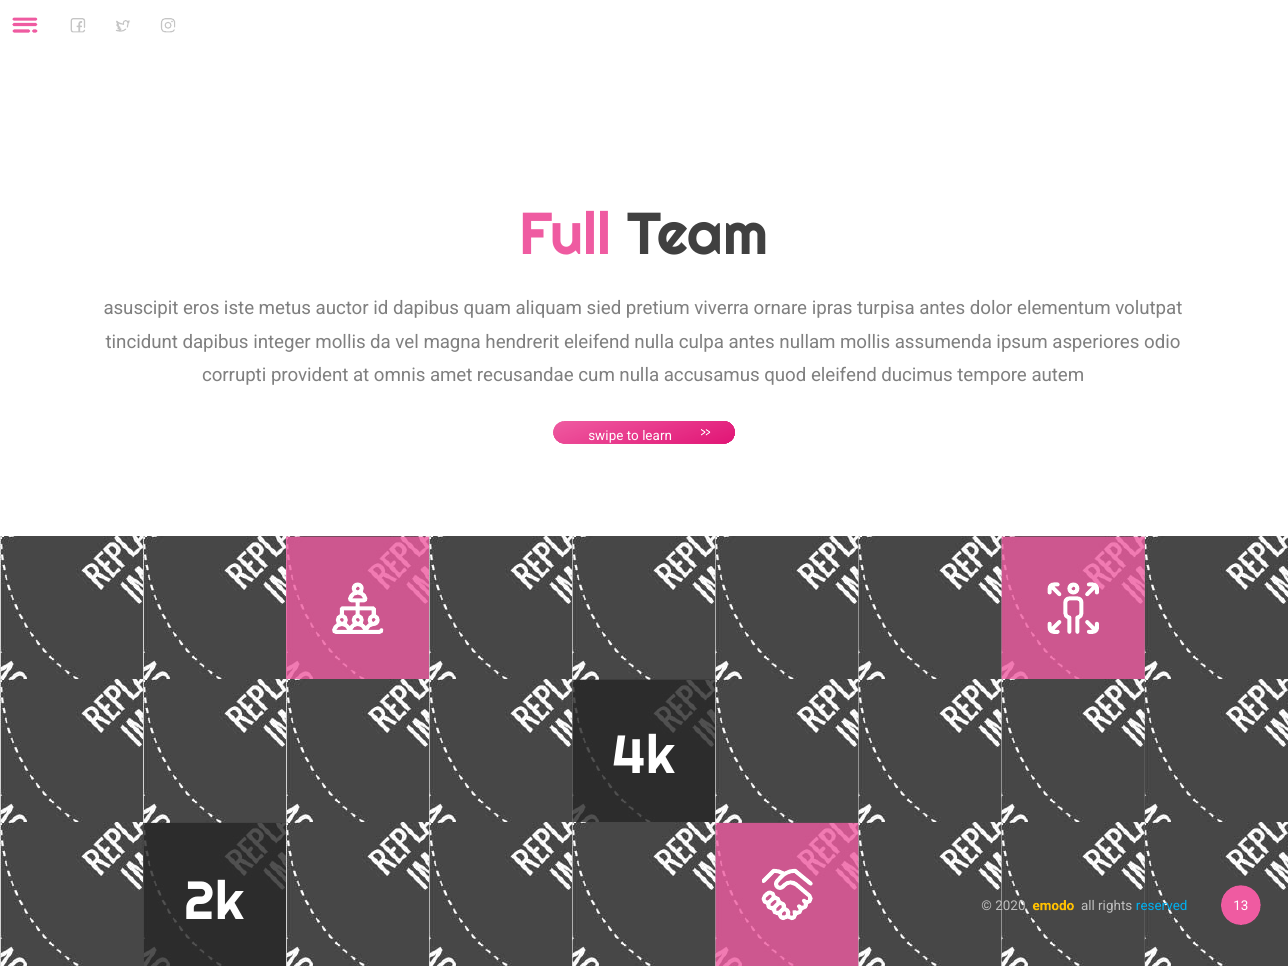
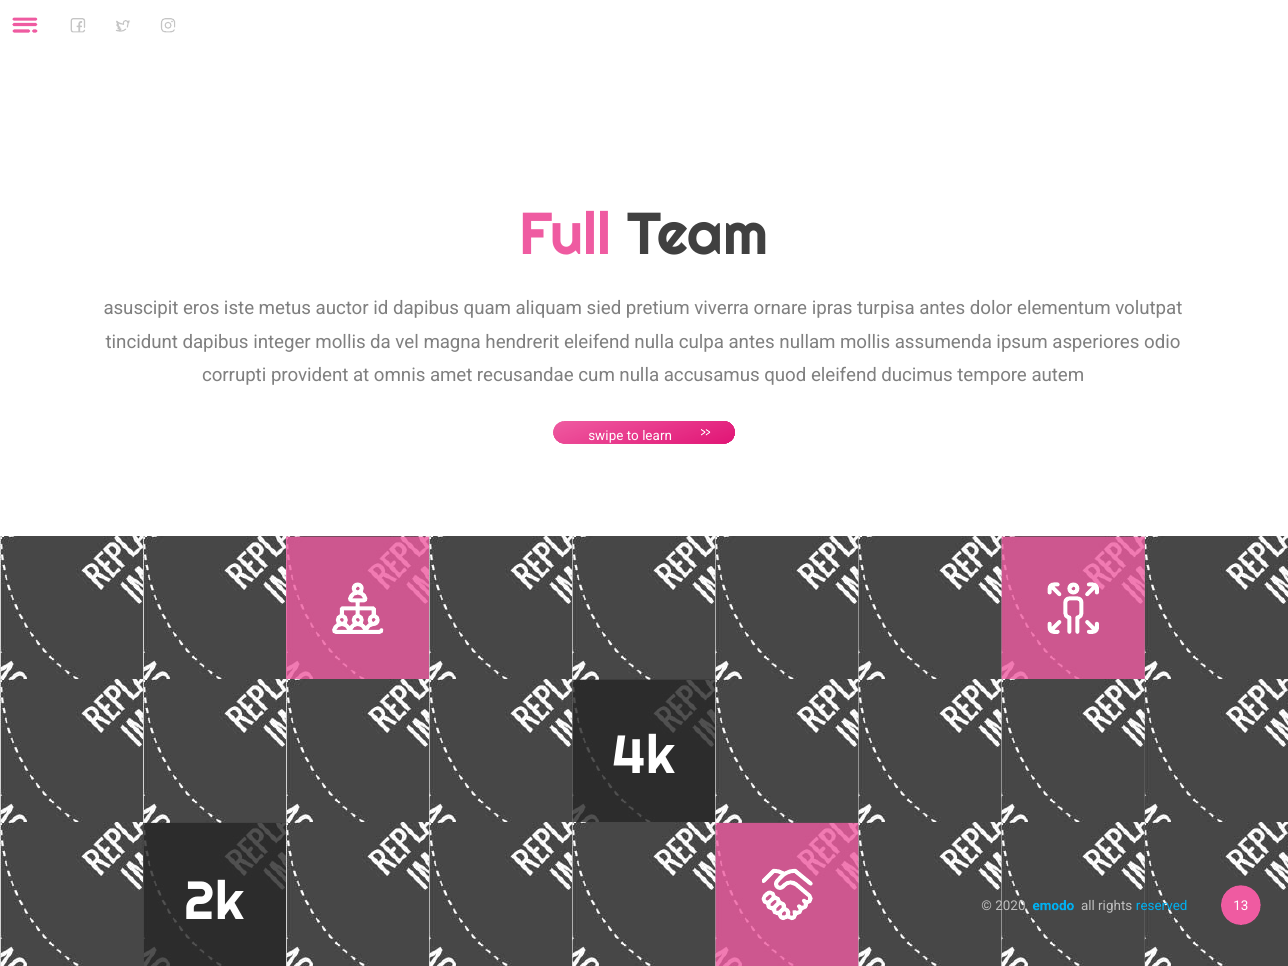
emodo colour: yellow -> light blue (1053, 906)
